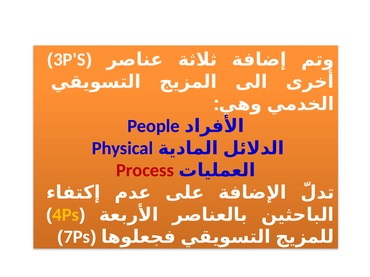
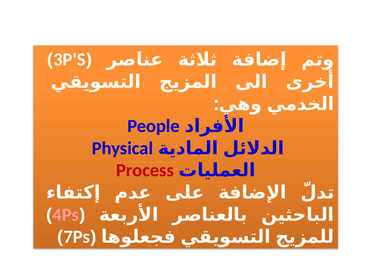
4Ps colour: yellow -> pink (66, 215)
